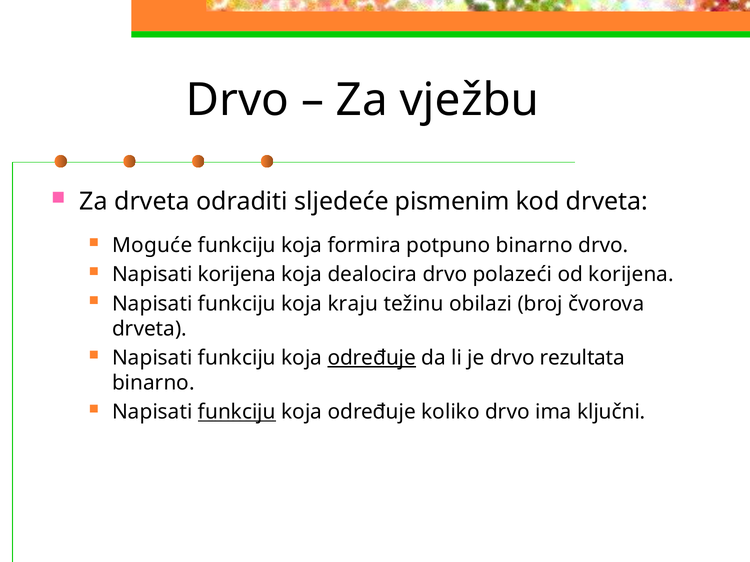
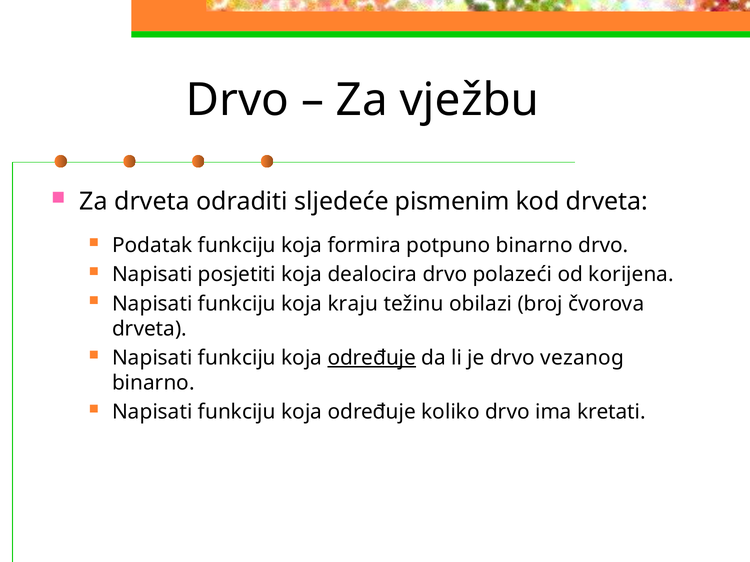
Moguće: Moguće -> Podatak (152, 246)
Napisati korijena: korijena -> posjetiti (237, 275)
rezultata: rezultata -> vezanog (582, 358)
funkciju underline: present -> none (237, 412)
ključni: ključni -> kretati (611, 412)
